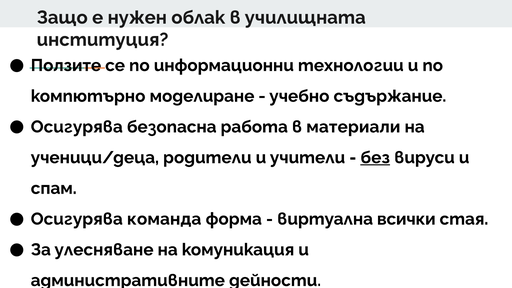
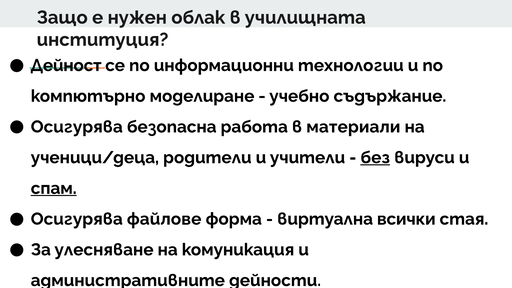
Ползите: Ползите -> Дейност (66, 65)
спам underline: none -> present (54, 188)
команда: команда -> файлове (164, 219)
